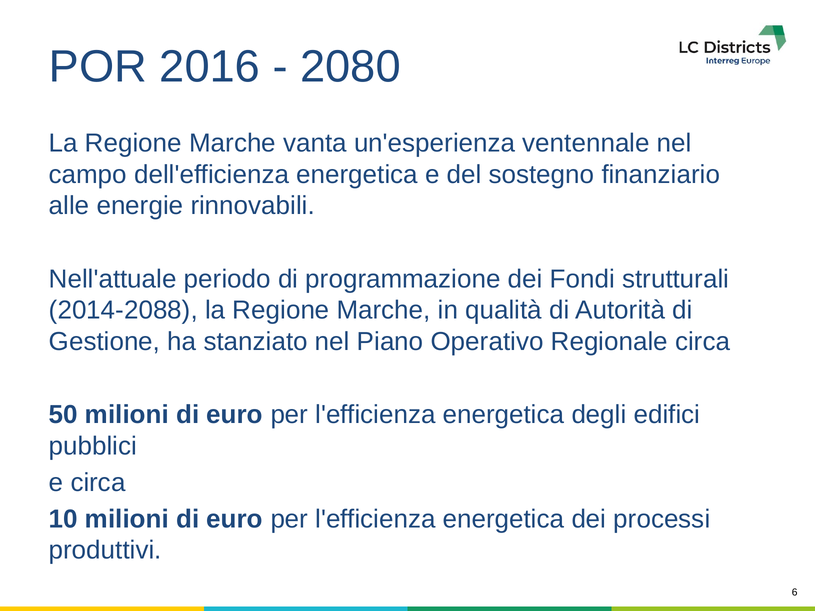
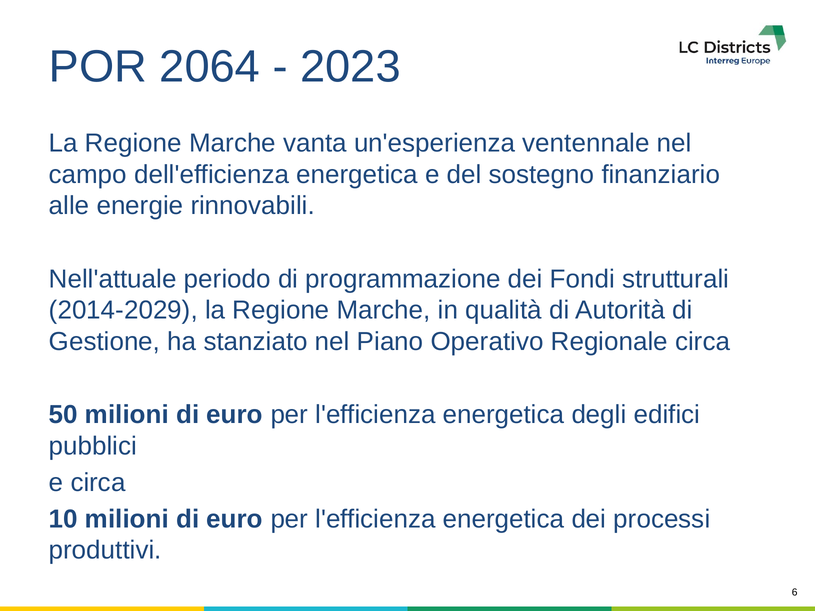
2016: 2016 -> 2064 (210, 67)
2080: 2080 -> 2023 (350, 67)
2014-2088: 2014-2088 -> 2014-2029 (123, 310)
